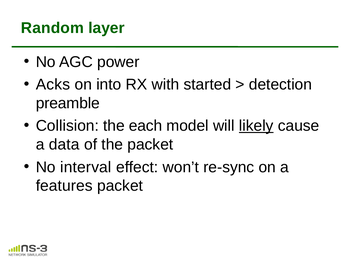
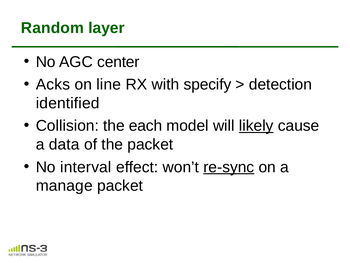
power: power -> center (118, 62)
into: into -> line (109, 84)
started: started -> specify (207, 84)
preamble: preamble -> identified (68, 103)
re-sync underline: none -> present (229, 167)
features: features -> manage (64, 185)
